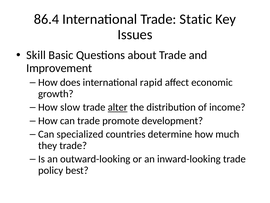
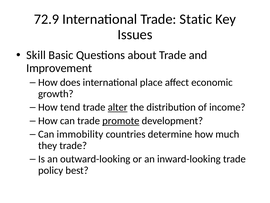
86.4: 86.4 -> 72.9 (46, 19)
rapid: rapid -> place (151, 82)
slow: slow -> tend (70, 107)
promote underline: none -> present (121, 120)
specialized: specialized -> immobility (80, 134)
